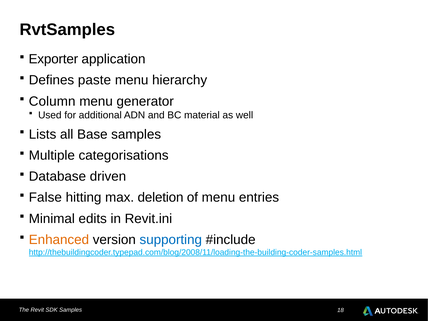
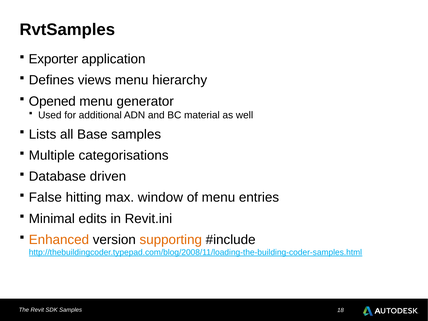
paste: paste -> views (95, 80)
Column: Column -> Opened (52, 101)
deletion: deletion -> window (160, 198)
supporting colour: blue -> orange (171, 240)
